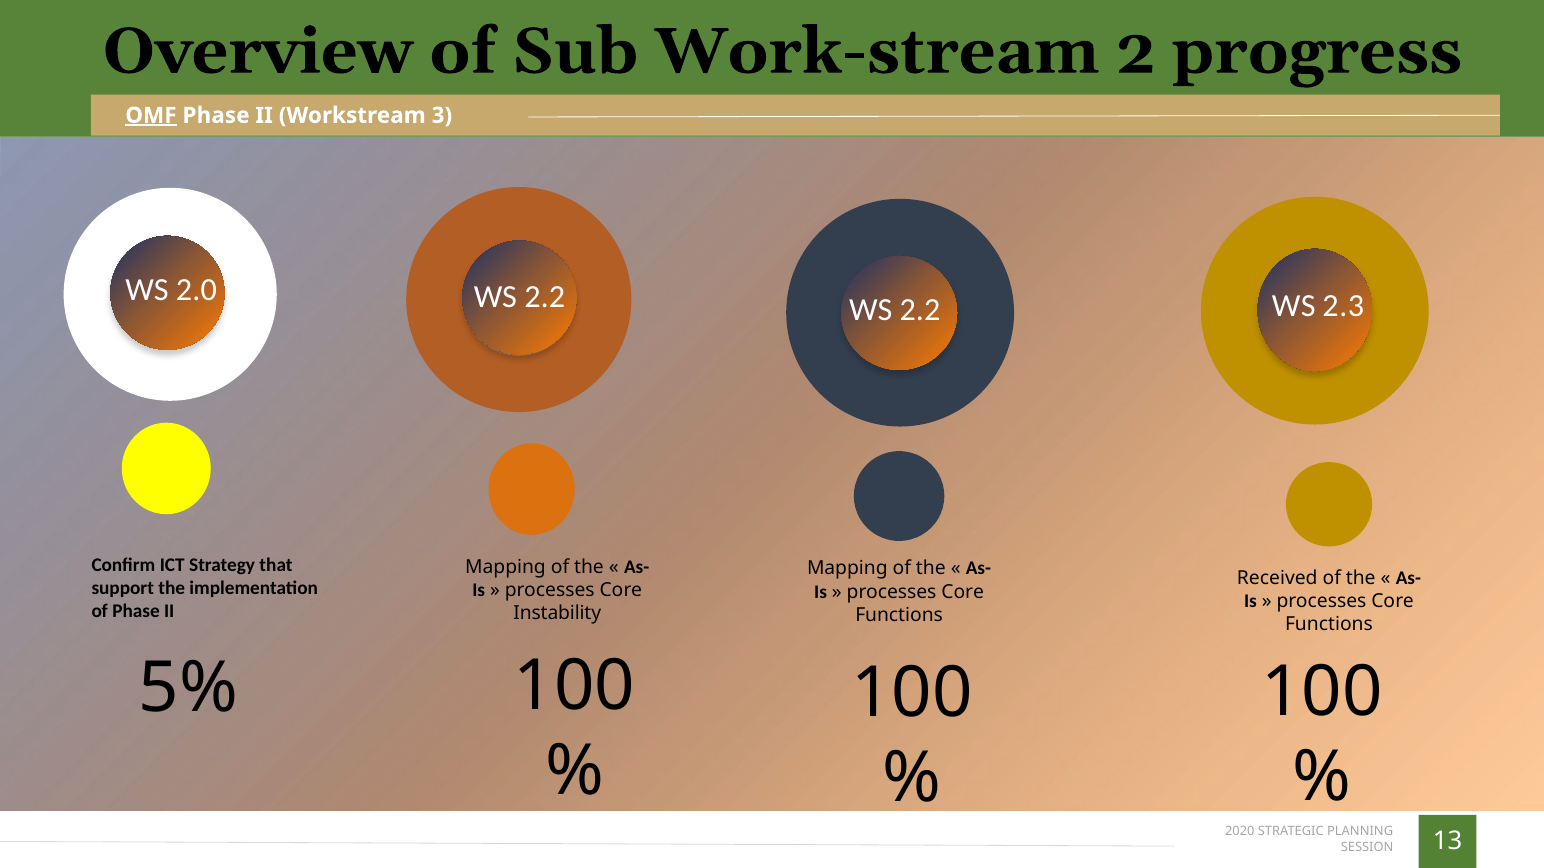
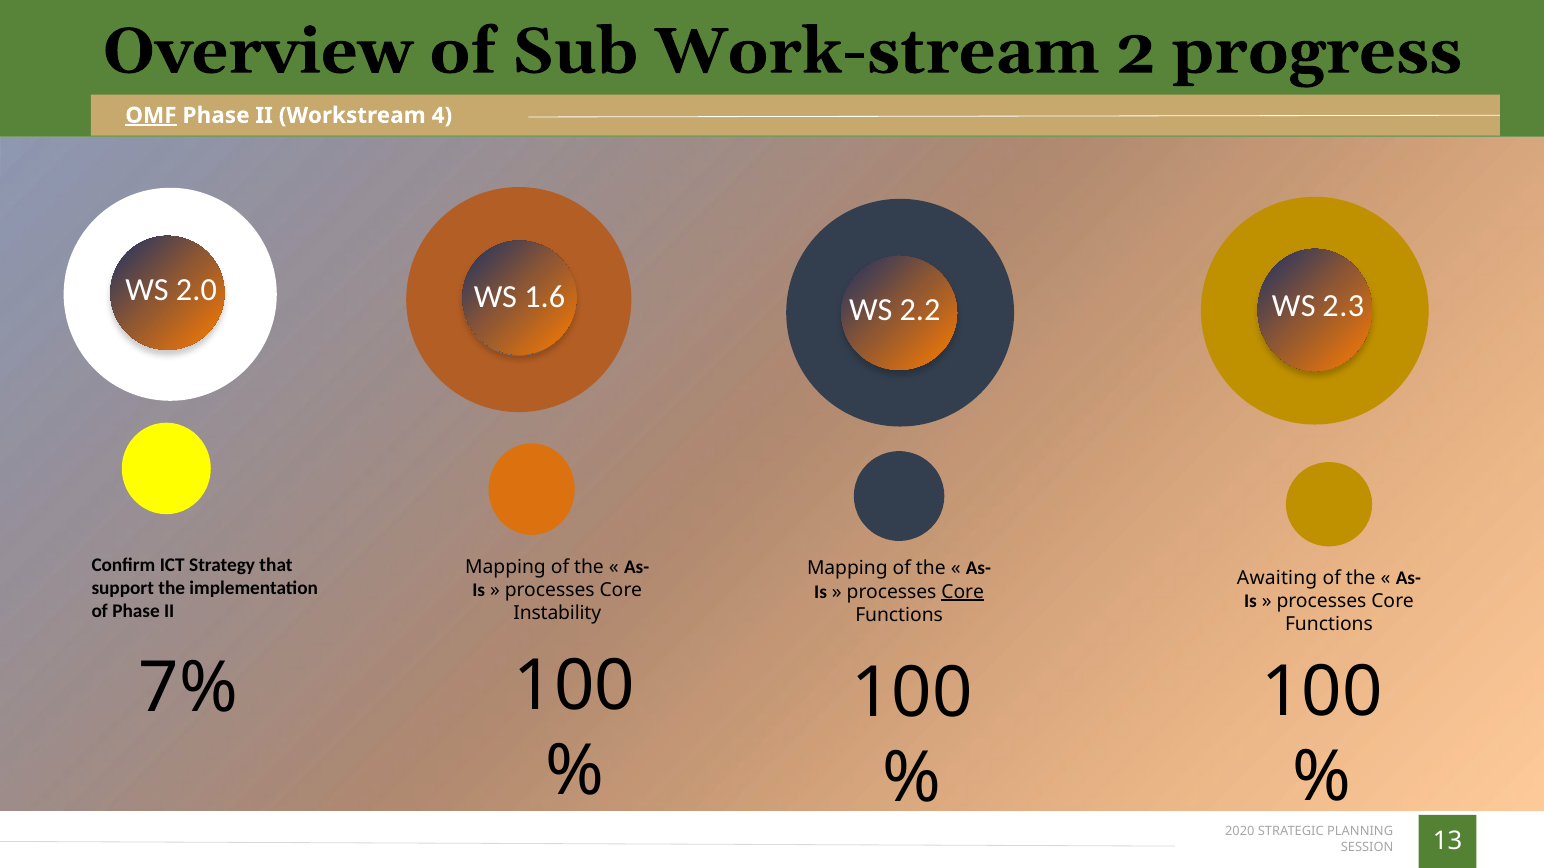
3: 3 -> 4 (442, 115)
2.2: 2.2 -> 1.6 (545, 297)
Received: Received -> Awaiting (1277, 578)
Core underline: none -> present (963, 592)
5%: 5% -> 7% (188, 689)
